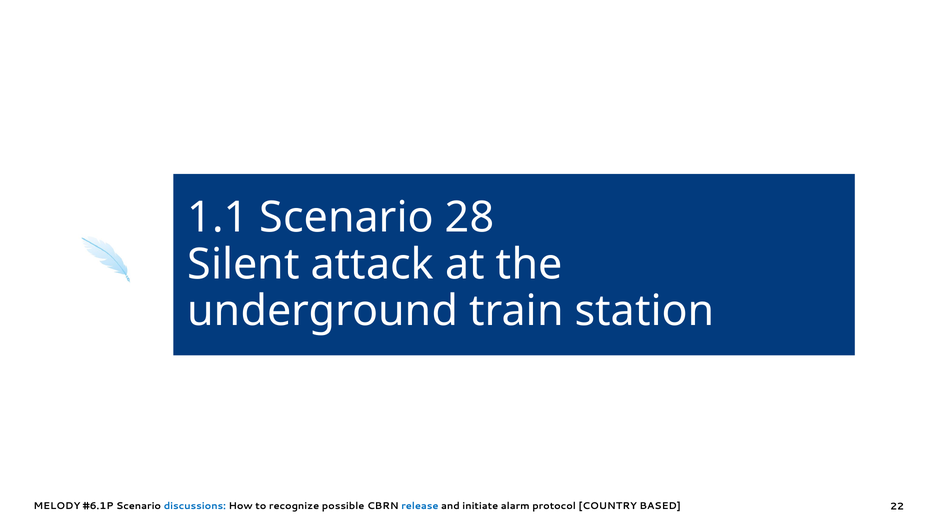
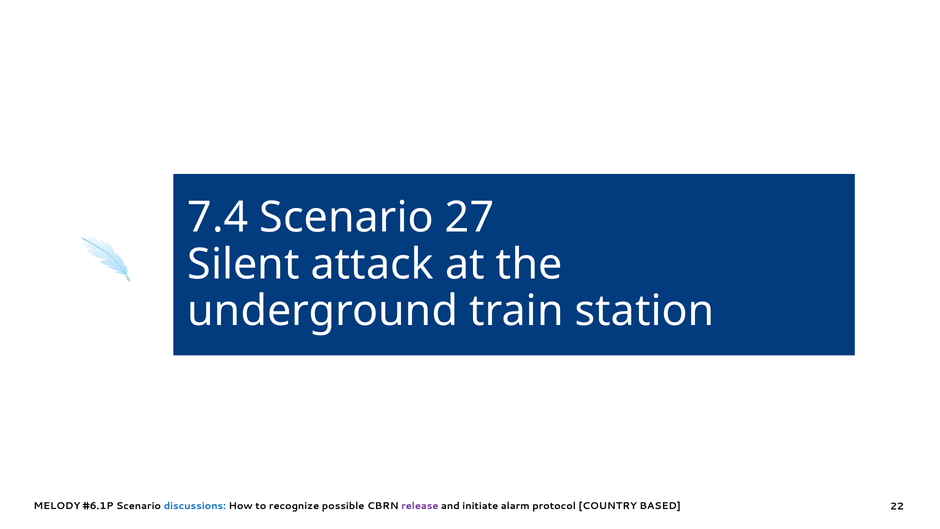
1.1: 1.1 -> 7.4 (218, 218)
28: 28 -> 27 (470, 218)
release colour: blue -> purple (420, 506)
